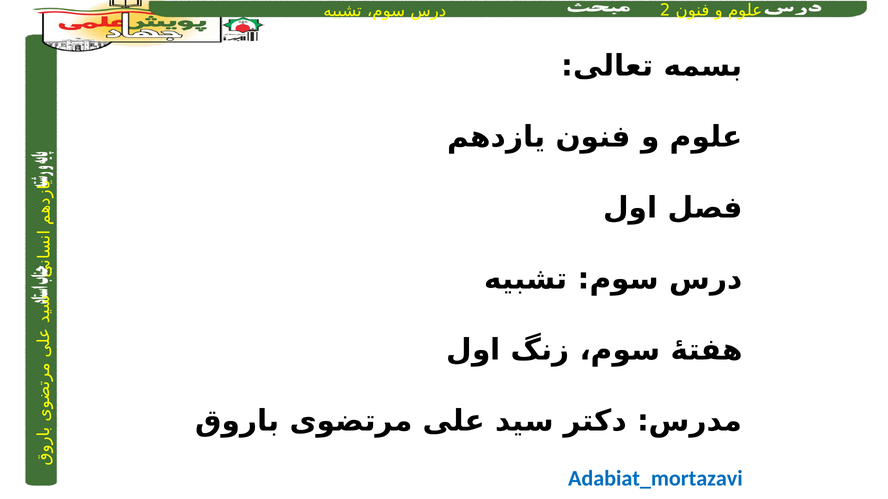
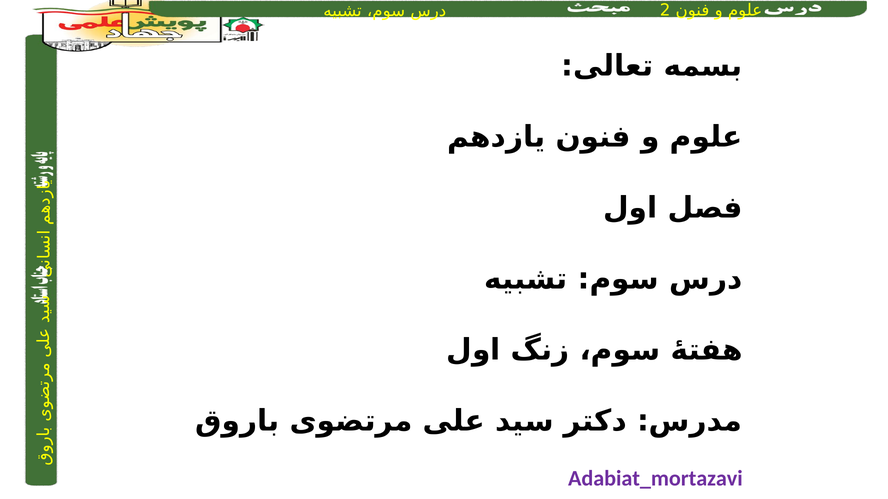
Adabiat_mortazavi colour: blue -> purple (655, 479)
